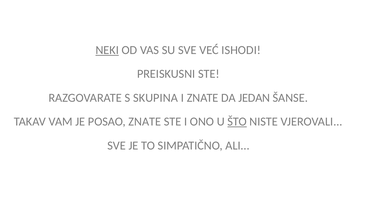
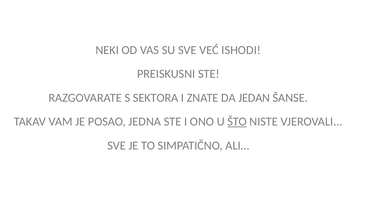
NEKI underline: present -> none (107, 50)
SKUPINA: SKUPINA -> SEKTORA (156, 98)
POSAO ZNATE: ZNATE -> JEDNA (145, 122)
